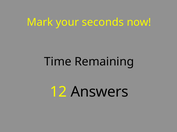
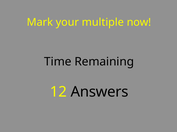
seconds: seconds -> multiple (103, 22)
